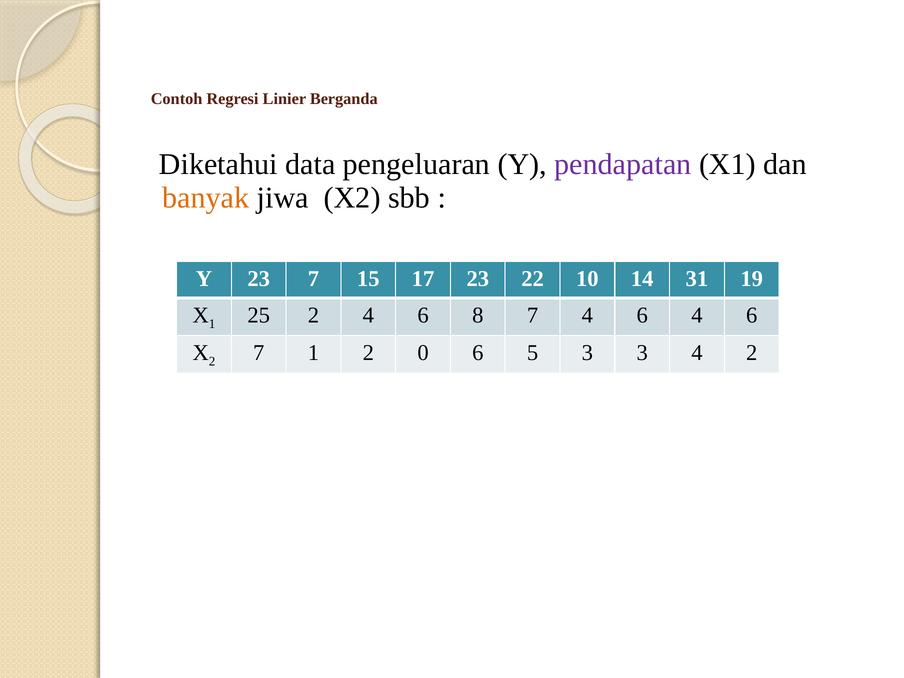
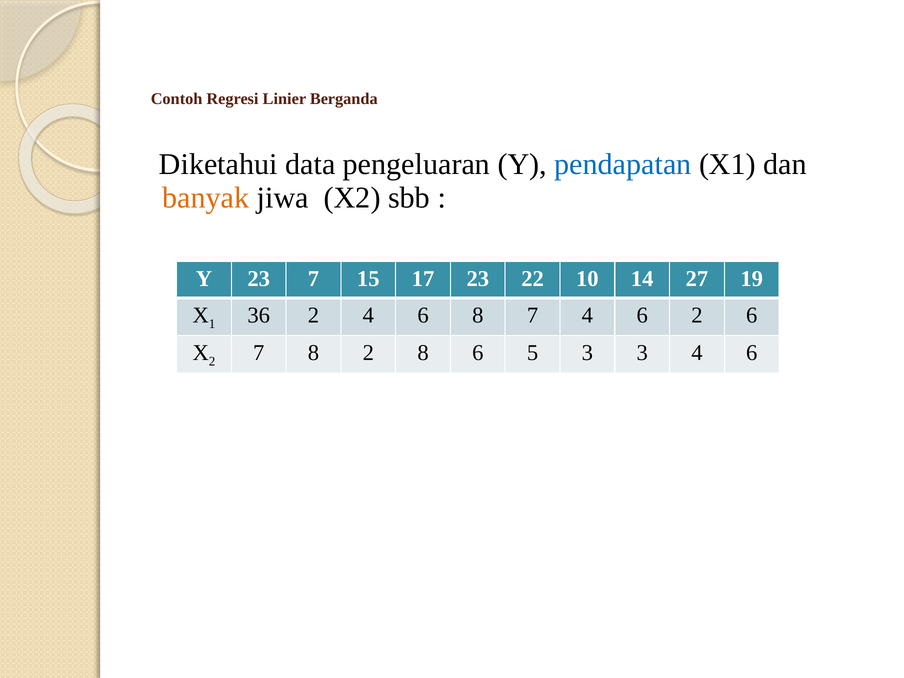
pendapatan colour: purple -> blue (623, 164)
31: 31 -> 27 (697, 279)
25: 25 -> 36 (259, 315)
6 4: 4 -> 2 (697, 315)
7 1: 1 -> 8 (314, 353)
2 0: 0 -> 8 (423, 353)
3 4 2: 2 -> 6 (752, 353)
